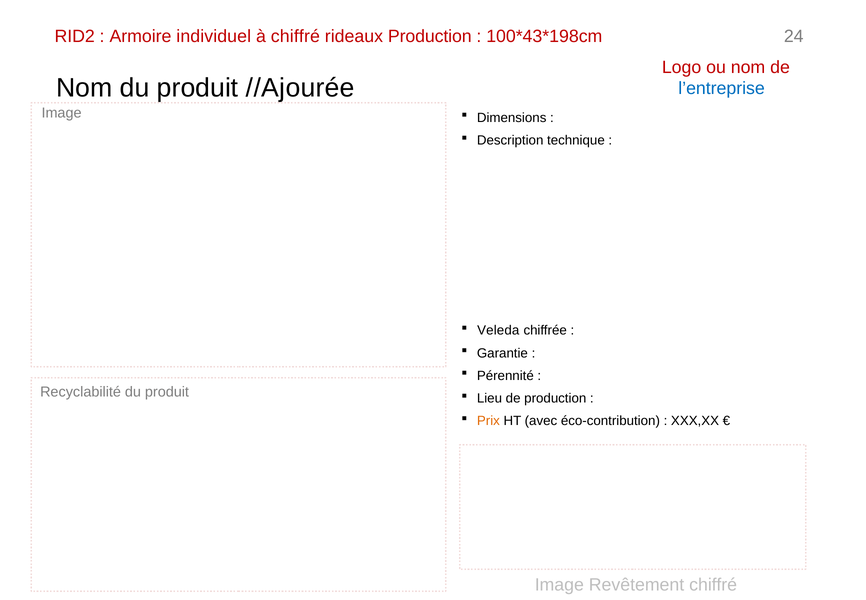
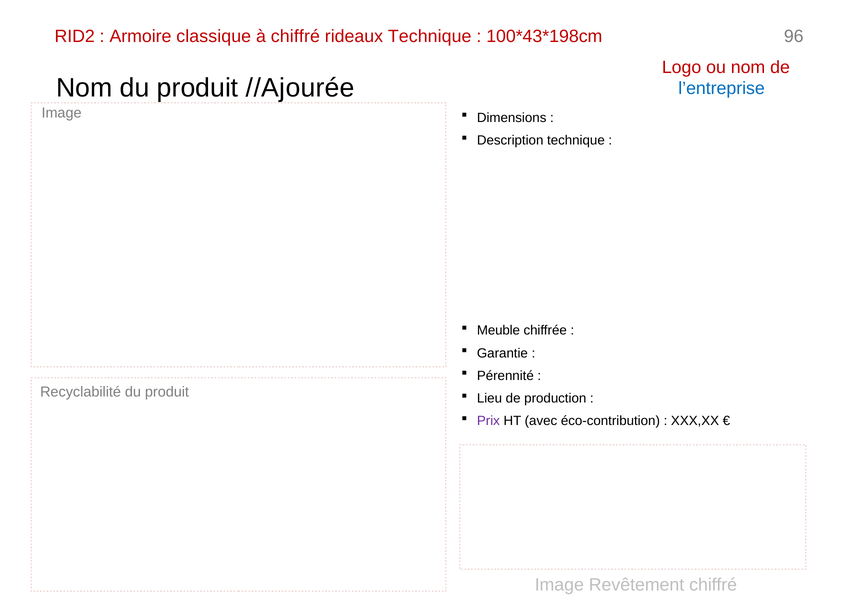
individuel: individuel -> classique (214, 37)
rideaux Production: Production -> Technique (430, 37)
24: 24 -> 96 (794, 37)
Veleda: Veleda -> Meuble (498, 330)
Prix colour: orange -> purple (488, 421)
